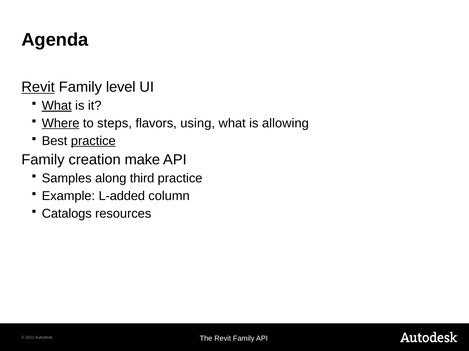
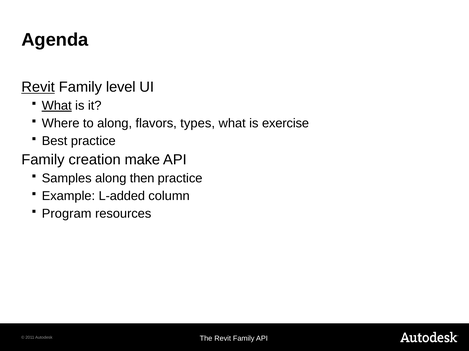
Where underline: present -> none (61, 123)
to steps: steps -> along (115, 123)
using: using -> types (198, 123)
allowing: allowing -> exercise (286, 123)
practice underline: present -> none (93, 141)
third: third -> then (142, 179)
Catalogs: Catalogs -> Program (67, 214)
